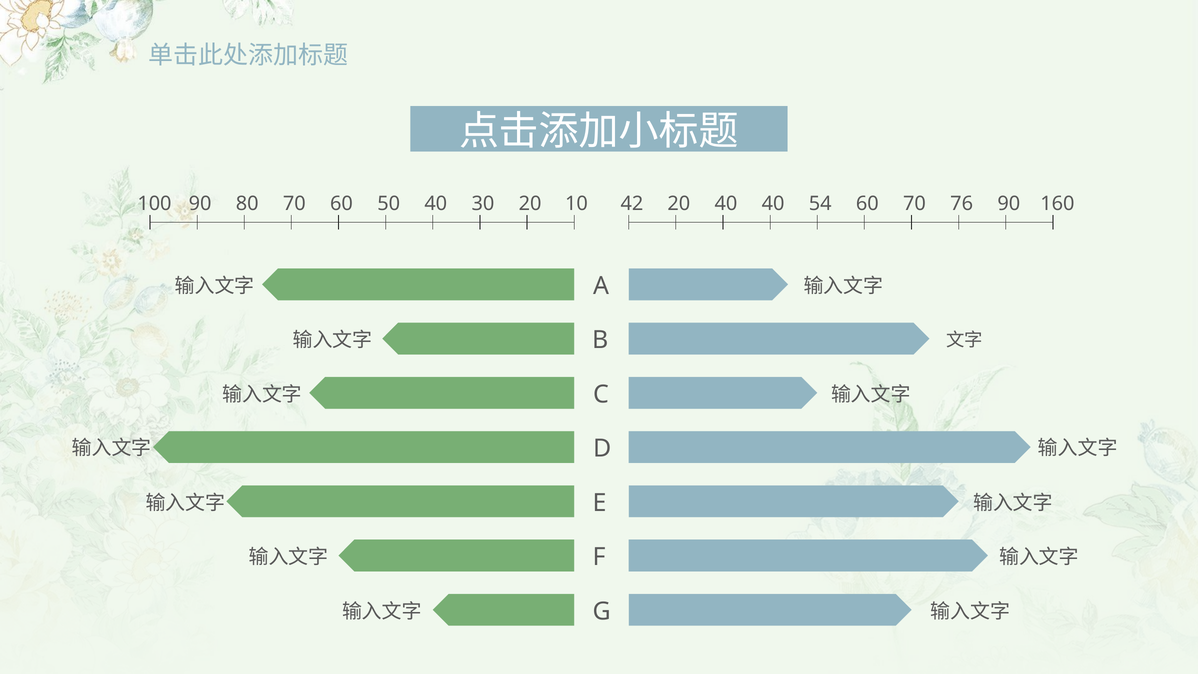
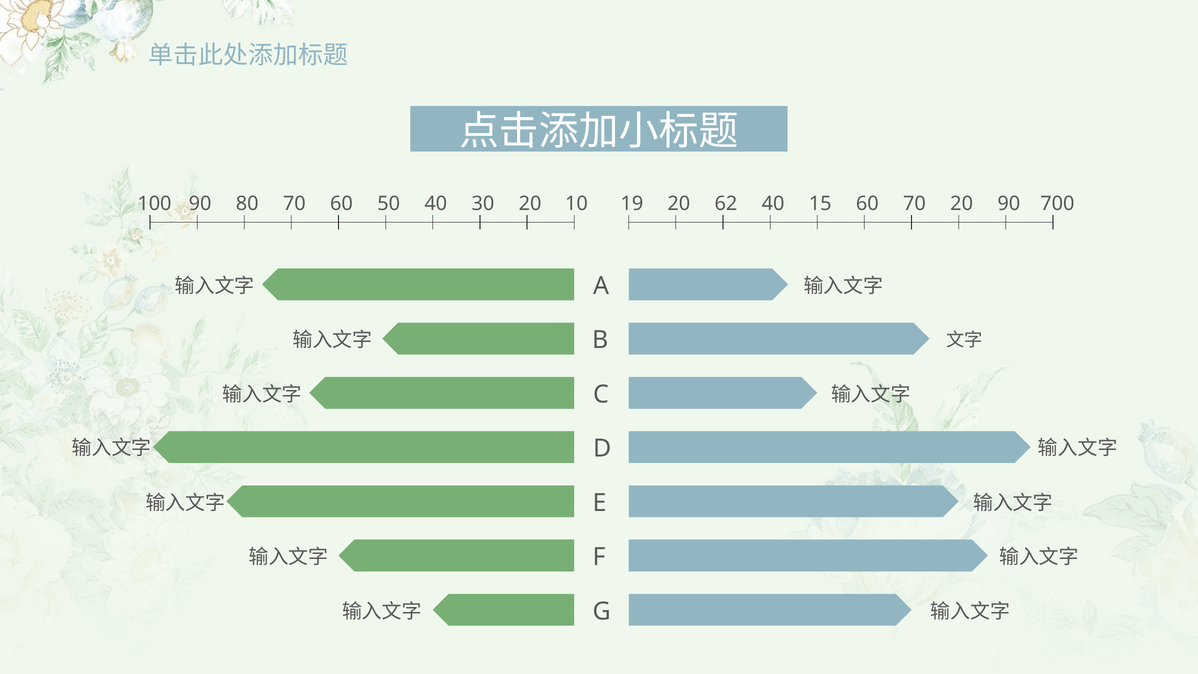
42: 42 -> 19 (632, 204)
20 40: 40 -> 62 (726, 204)
54: 54 -> 15 (820, 204)
70 76: 76 -> 20 (962, 204)
160: 160 -> 700 (1057, 204)
